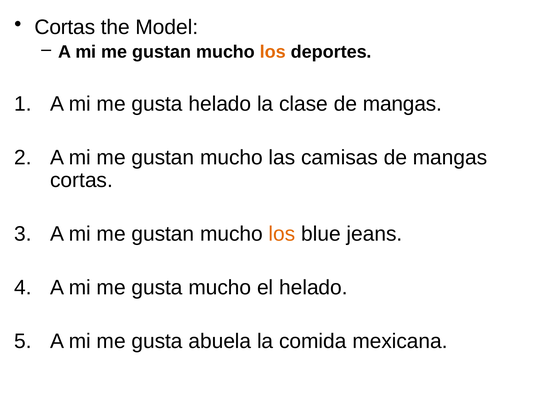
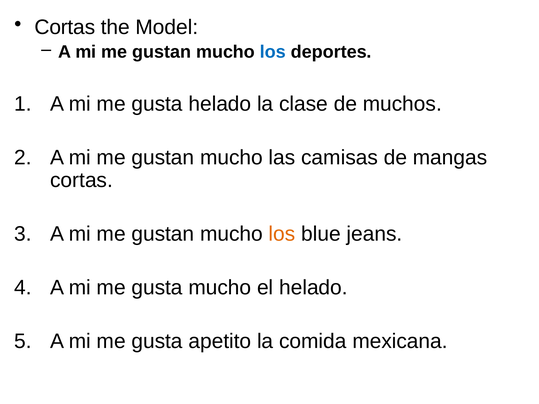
los colour: orange -> blue (273, 52)
clase de mangas: mangas -> muchos (402, 104)
abuela: abuela -> apetito (220, 341)
